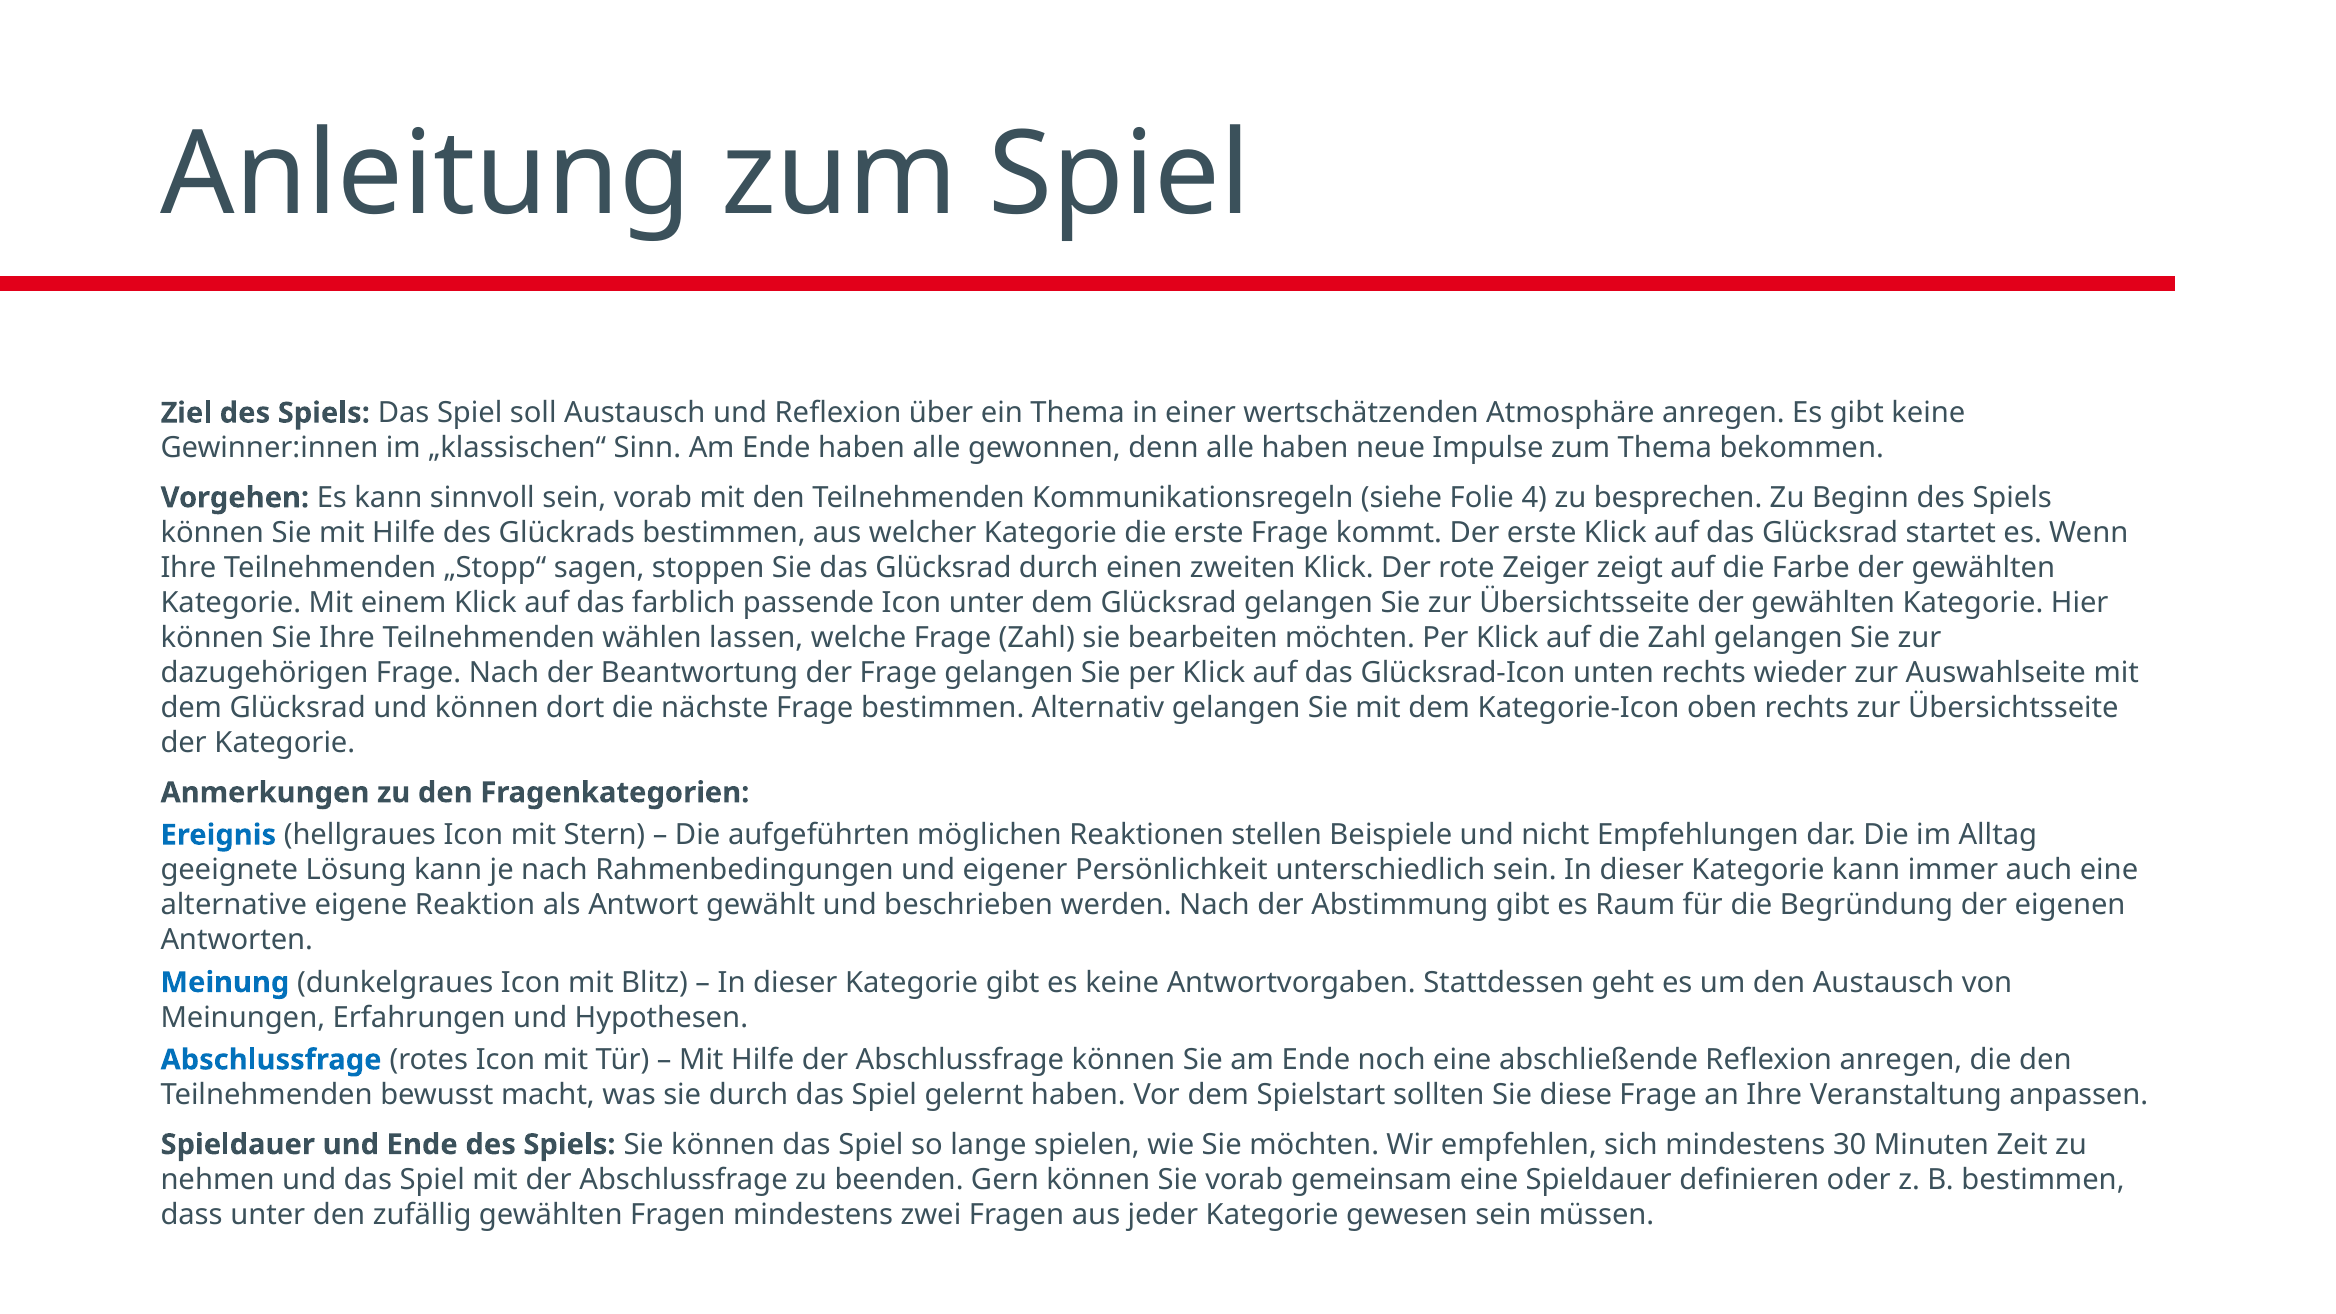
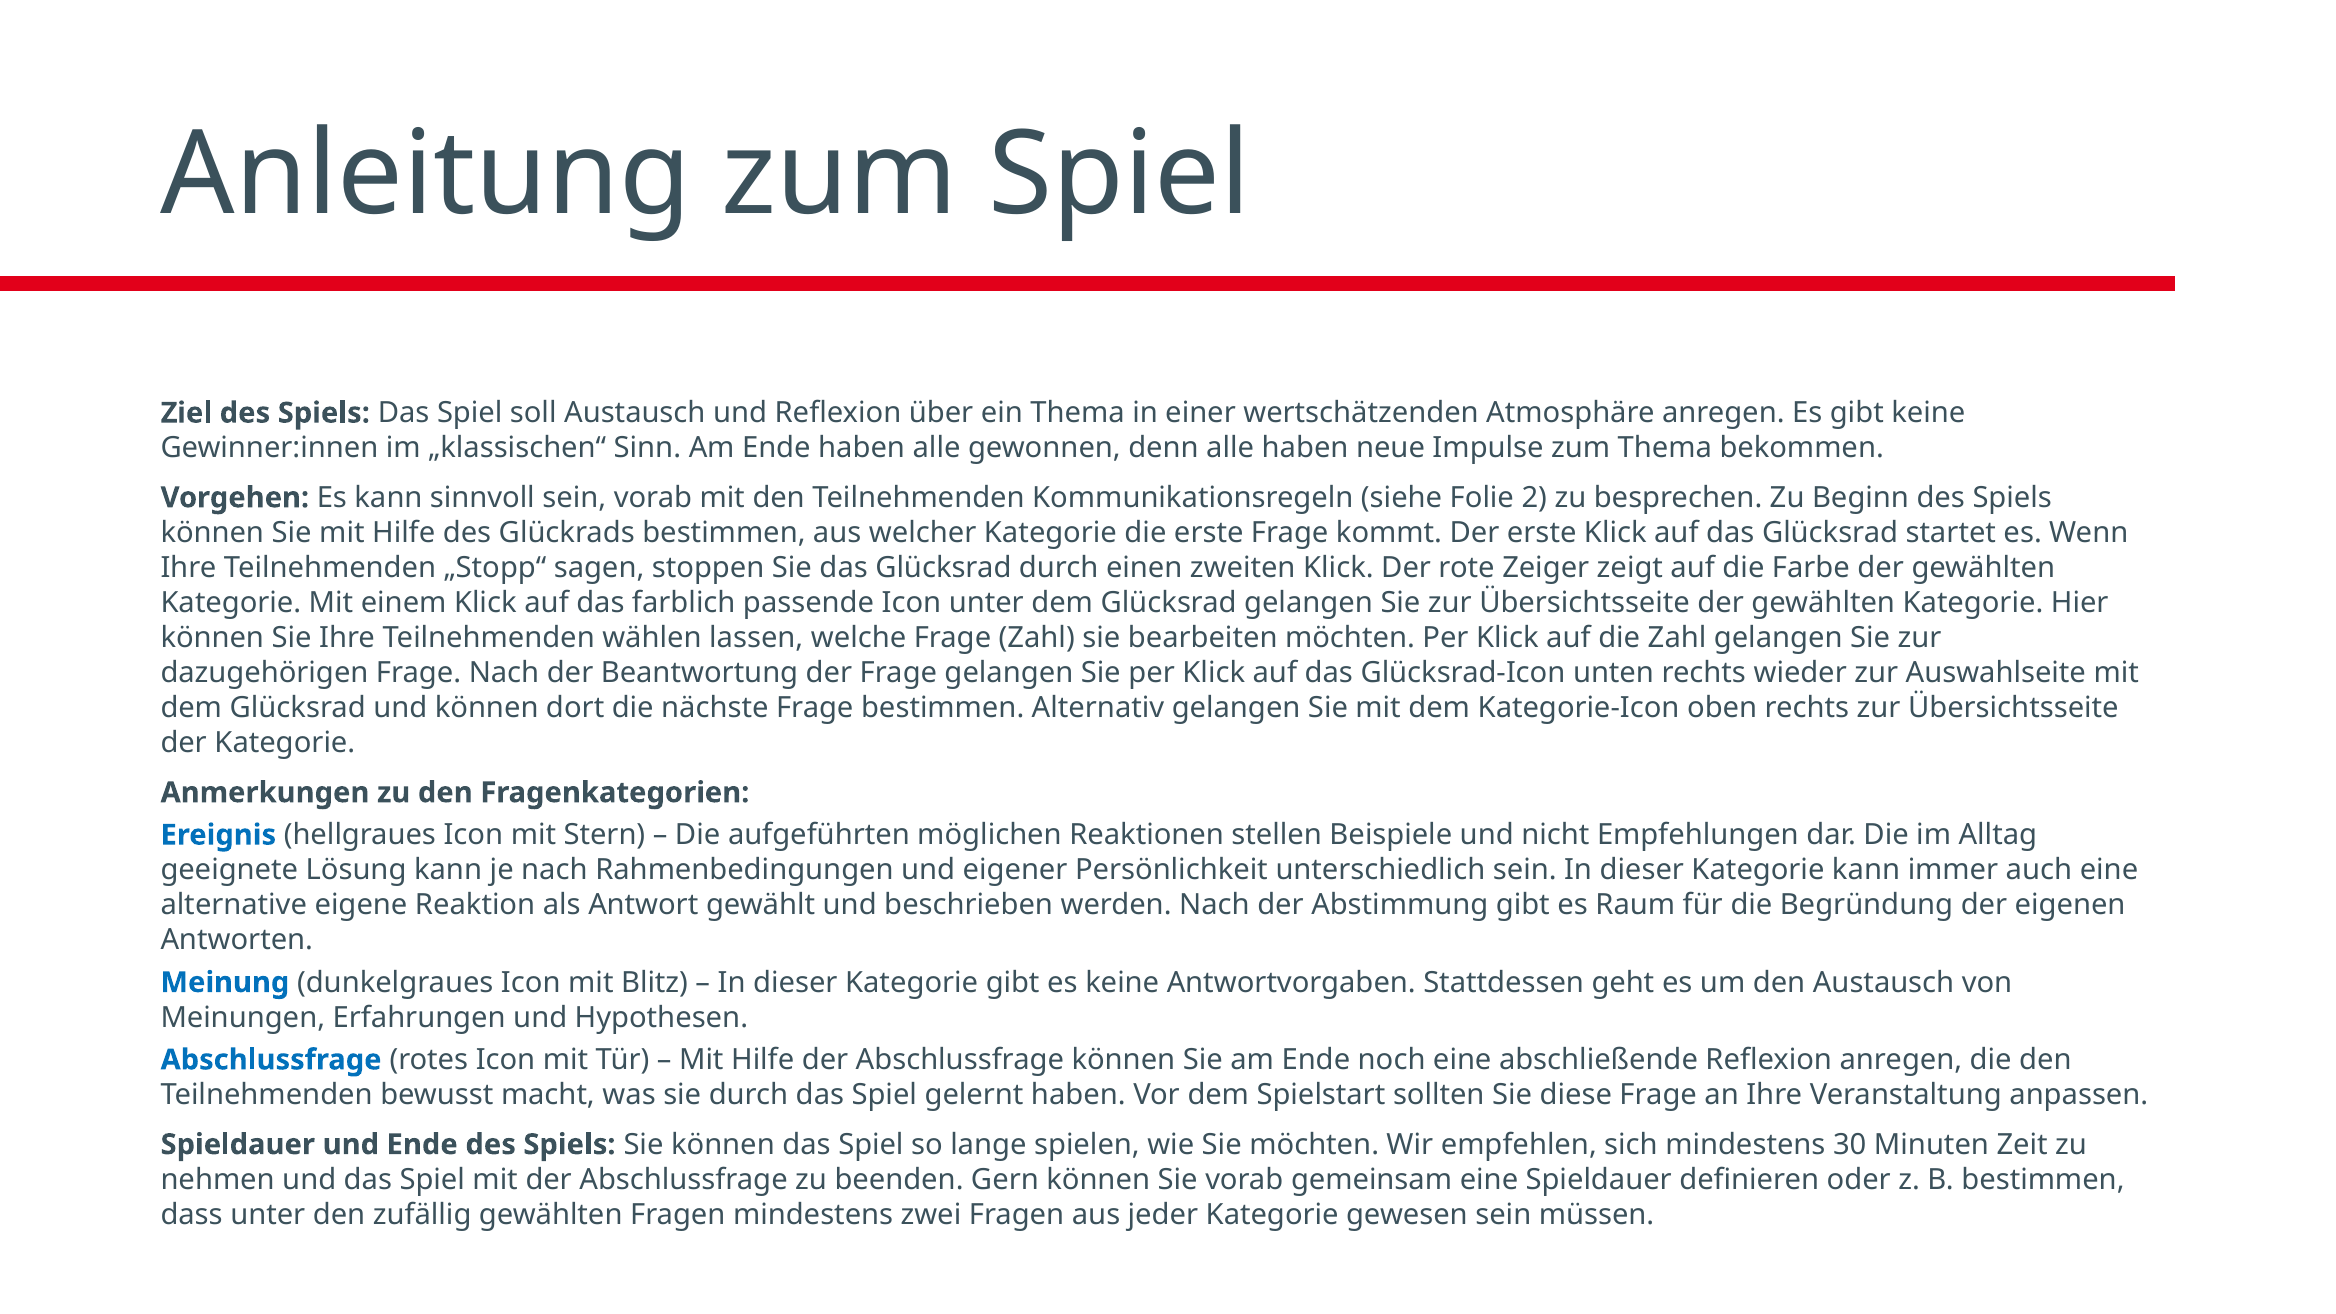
4: 4 -> 2 (1534, 498)
